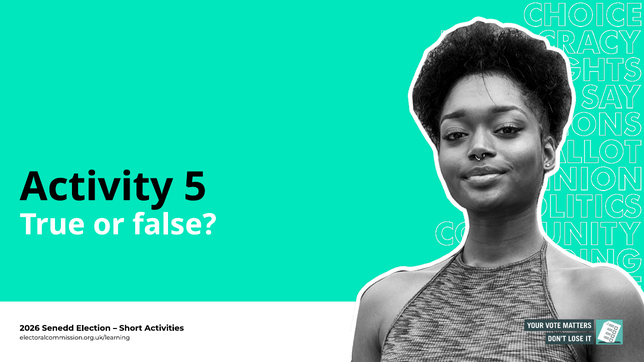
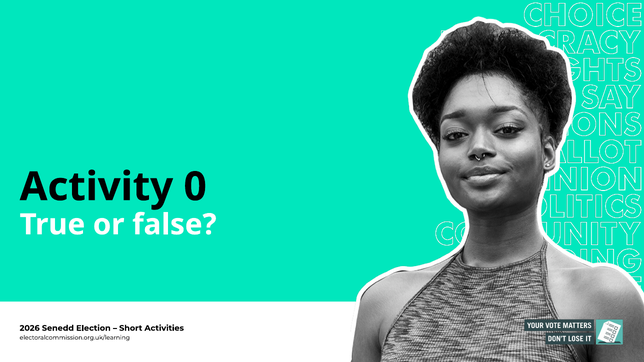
5: 5 -> 0 (195, 187)
